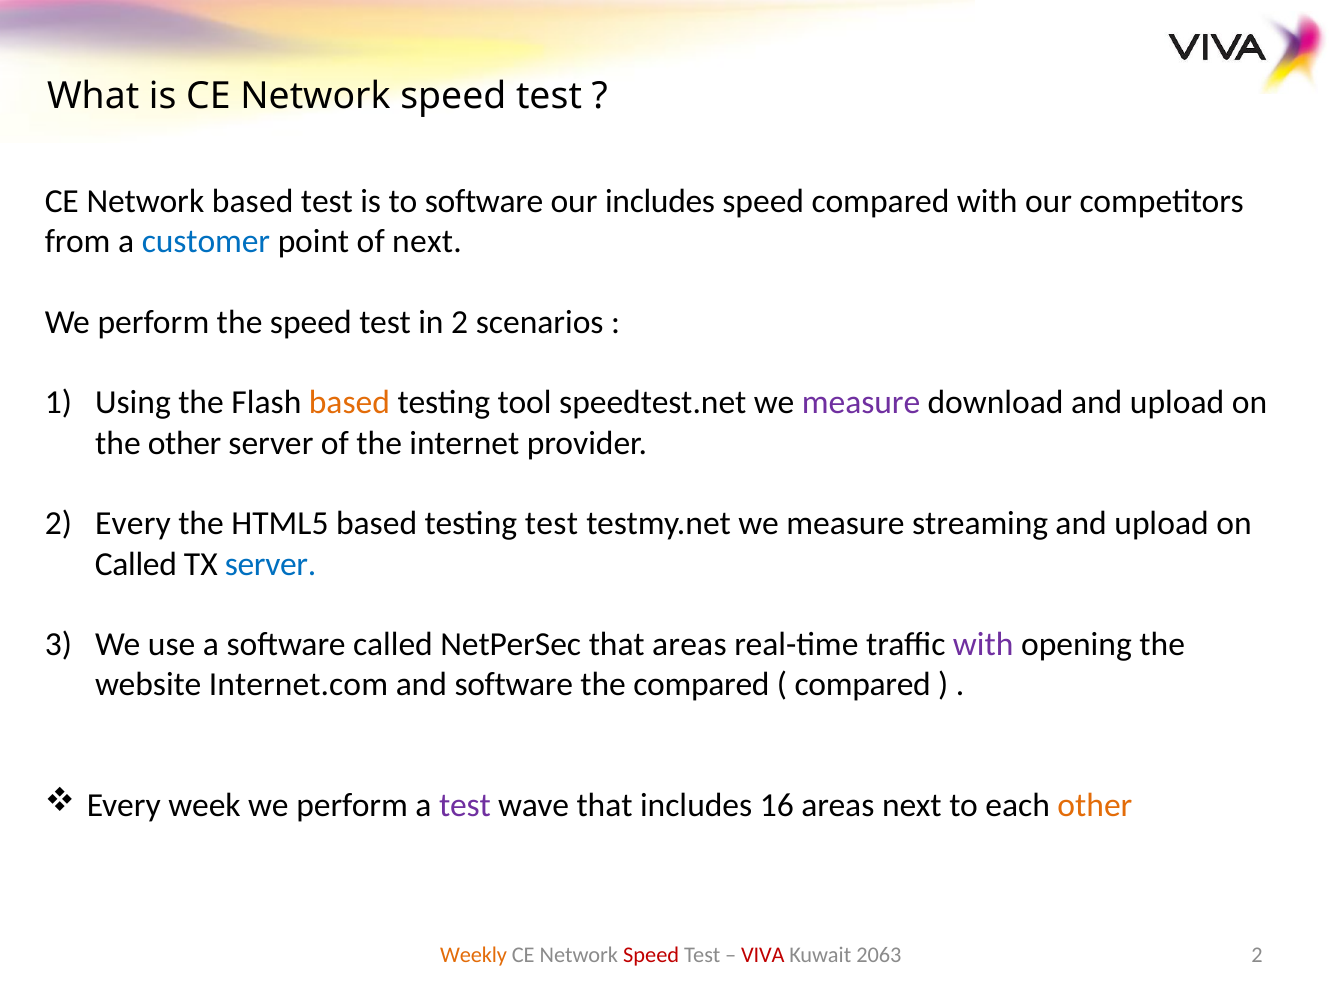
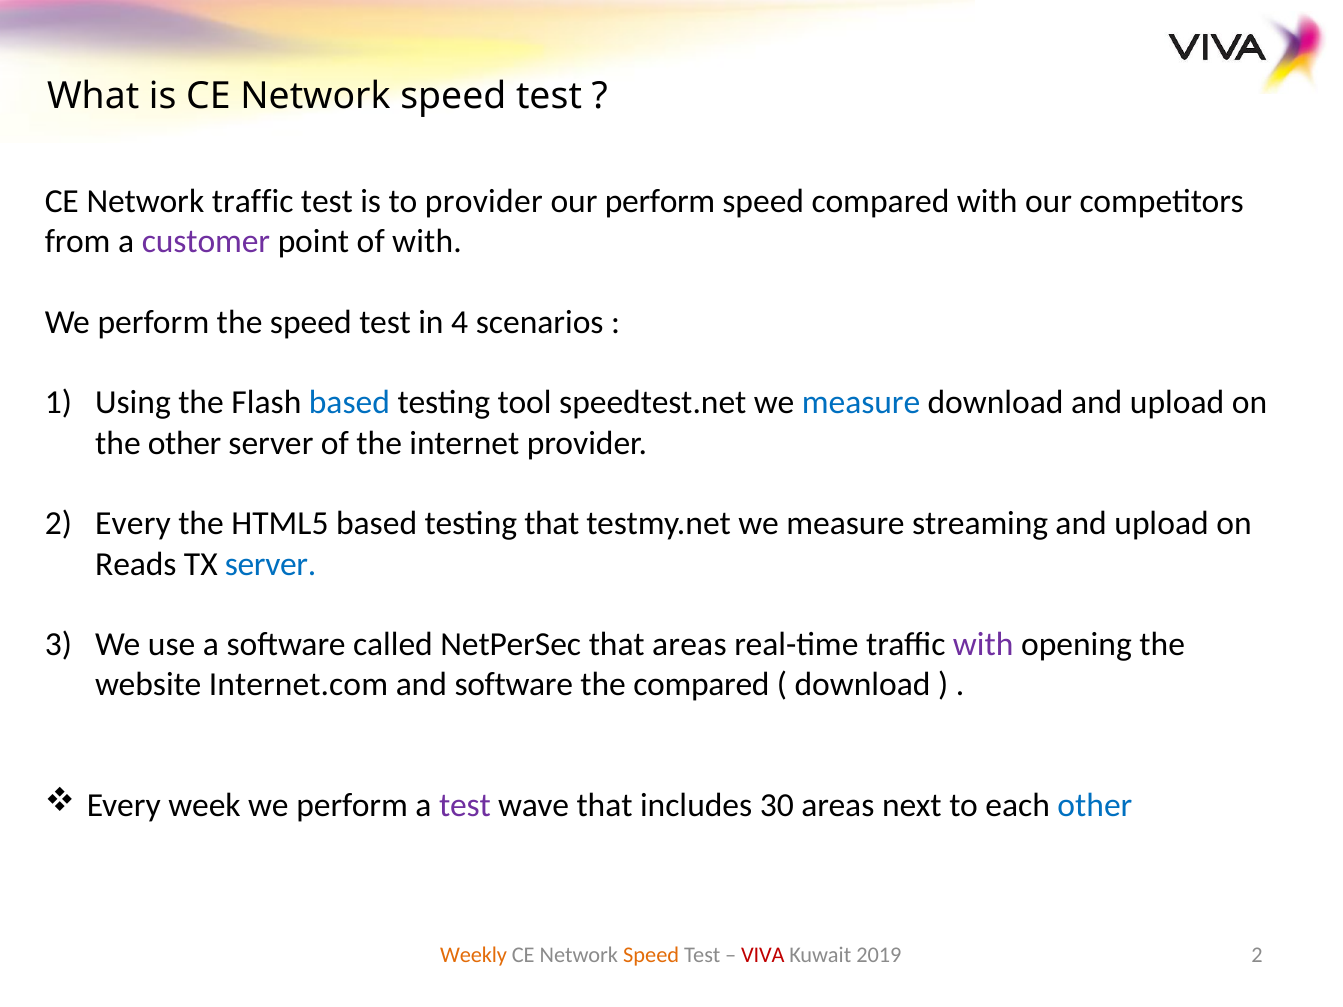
Network based: based -> traffic (253, 202)
to software: software -> provider (484, 202)
our includes: includes -> perform (660, 202)
customer colour: blue -> purple (206, 242)
of next: next -> with (427, 242)
in 2: 2 -> 4 (460, 322)
based colour: orange -> blue (349, 403)
measure colour: purple -> blue (861, 403)
testing test: test -> that (552, 524)
Called: Called -> Reads (136, 564)
compared: compared -> download (863, 685)
16: 16 -> 30 (777, 806)
other colour: orange -> blue (1095, 806)
Speed colour: red -> orange (651, 955)
2063: 2063 -> 2019 (879, 955)
